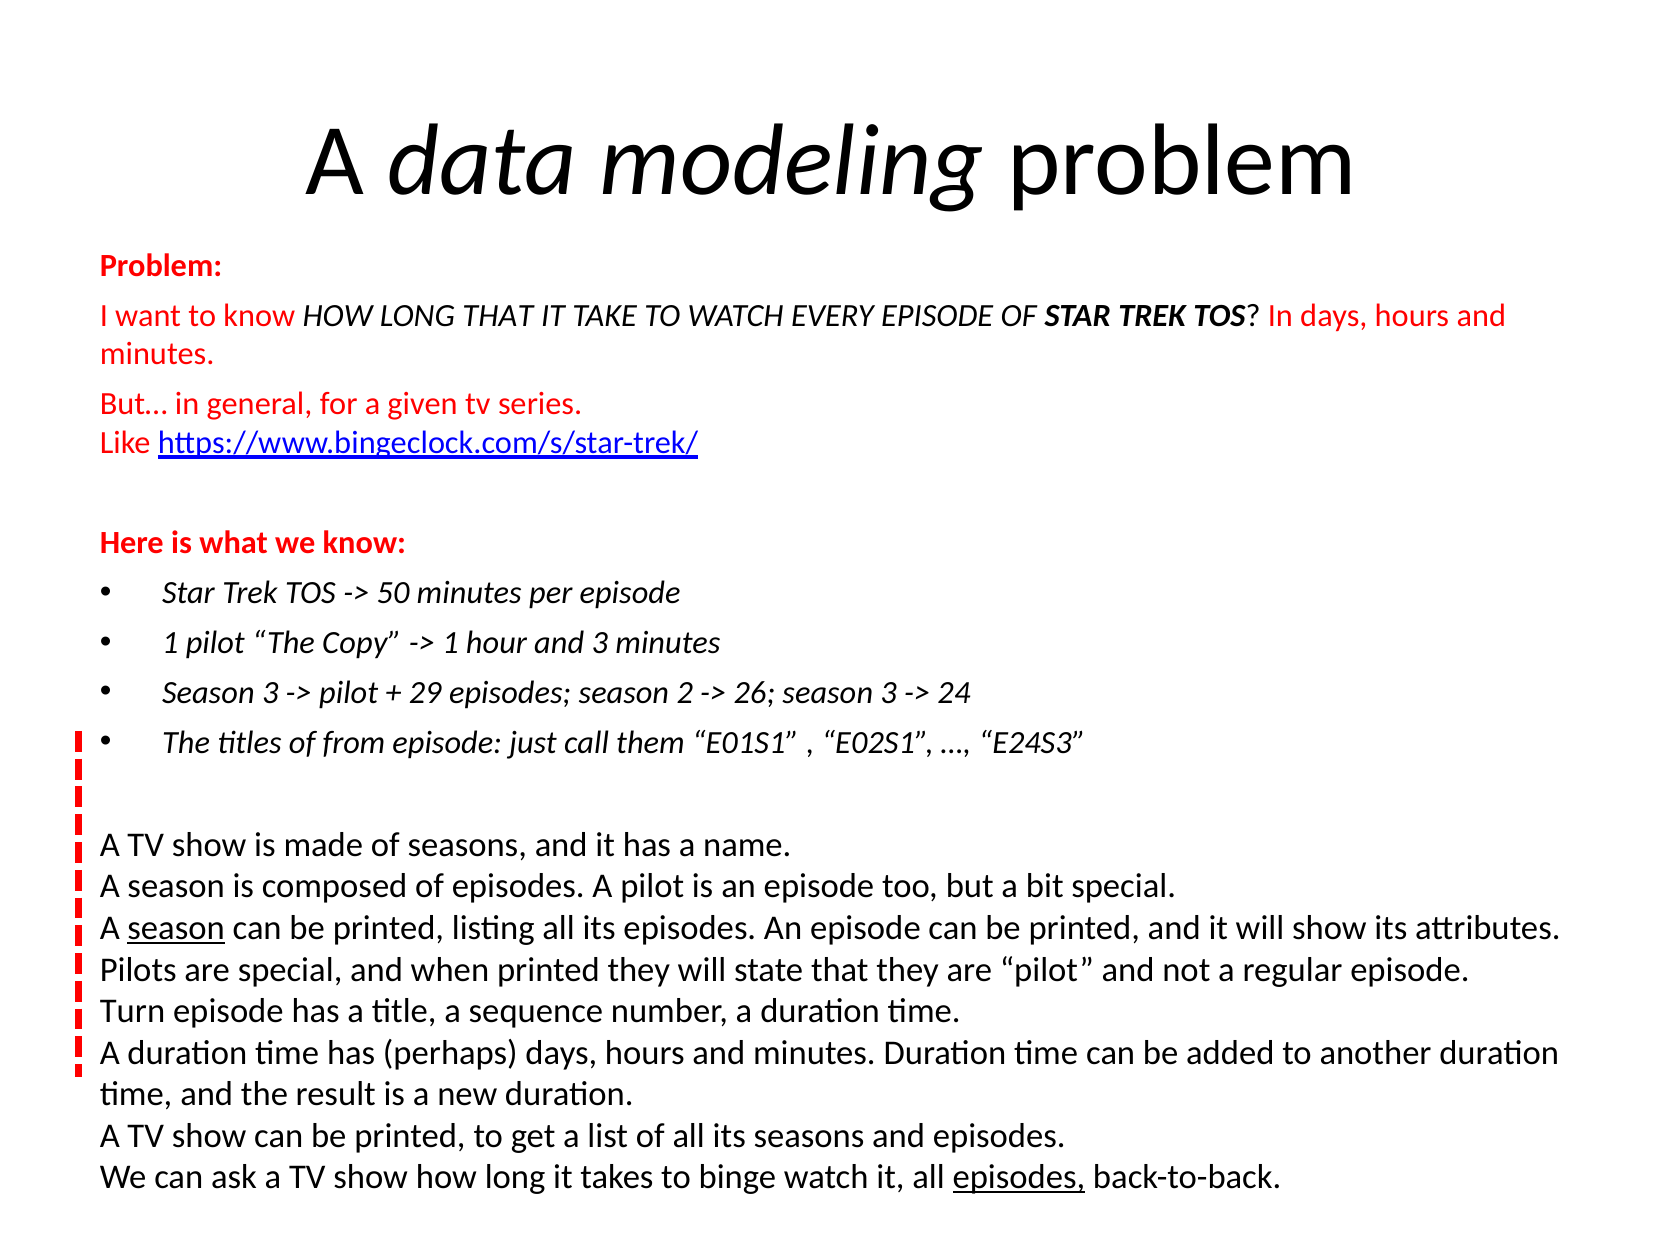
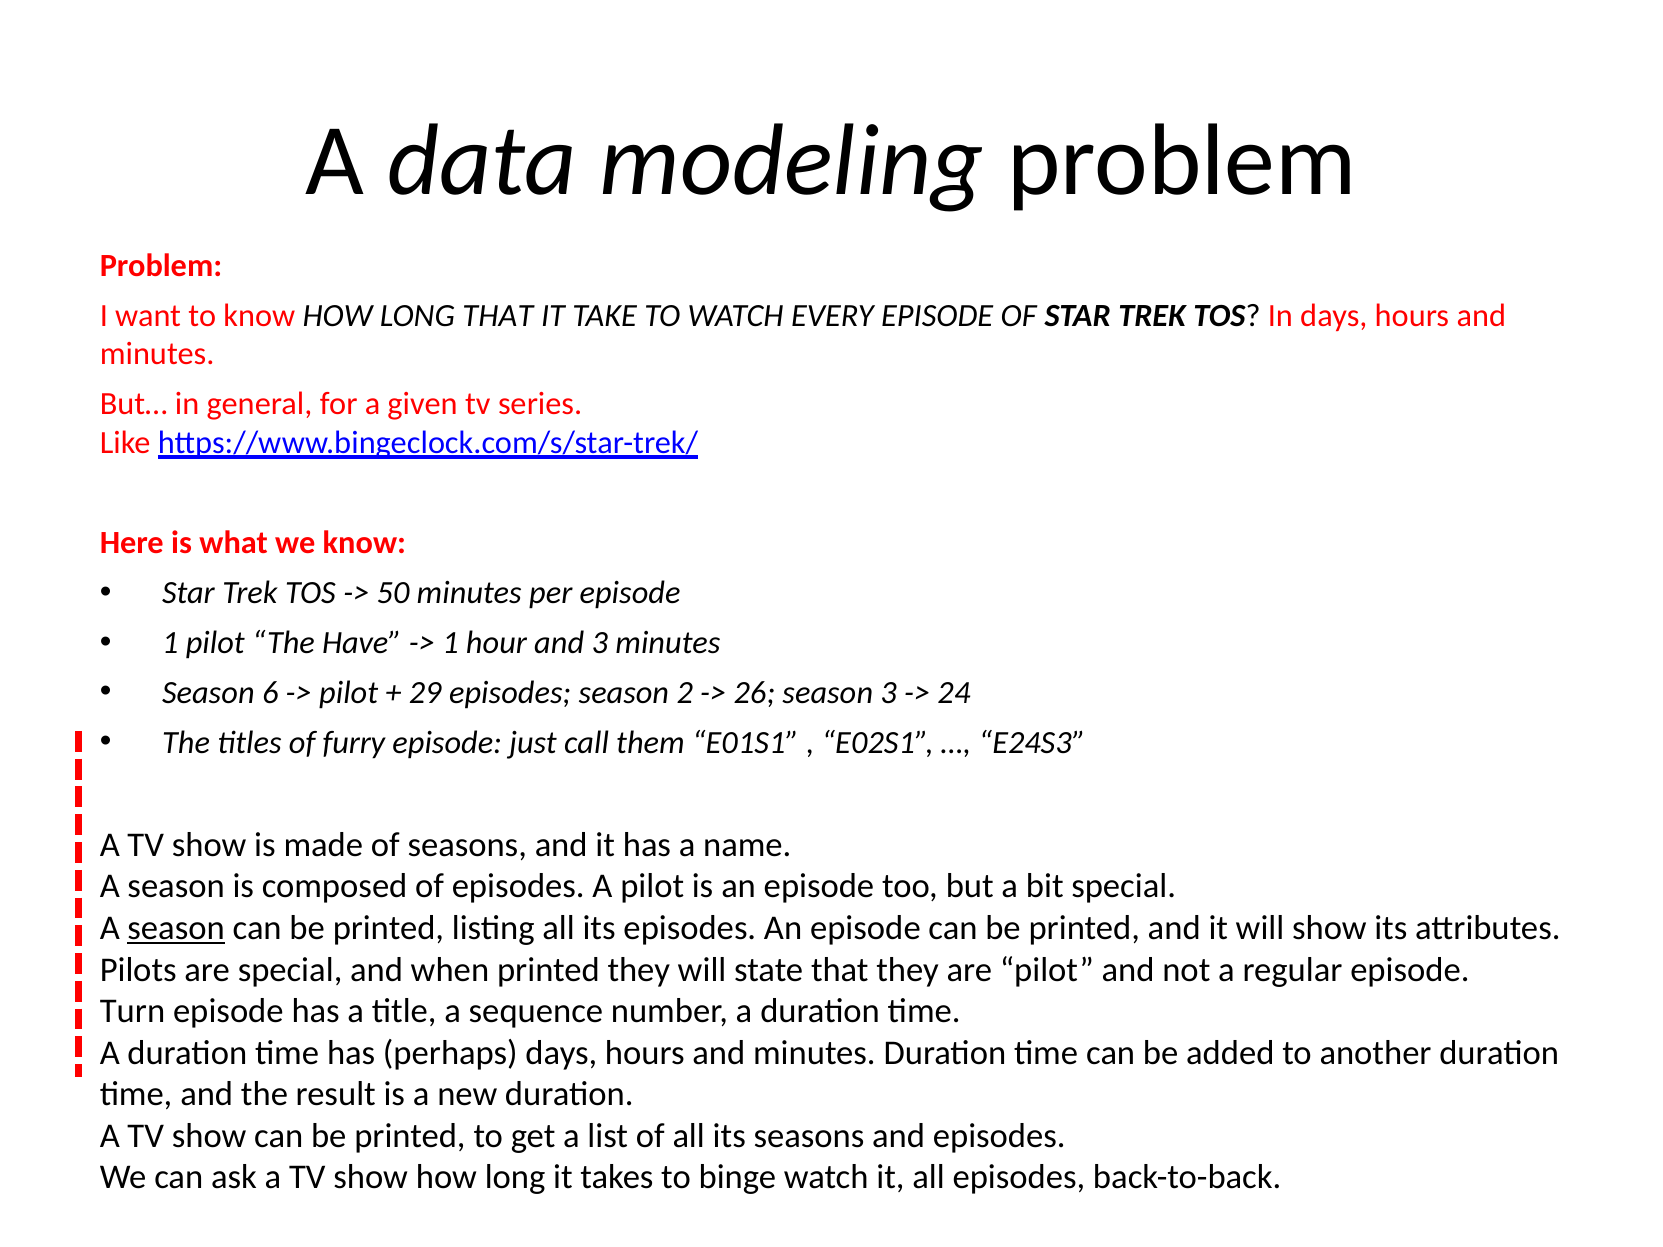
Copy: Copy -> Have (362, 643)
3: 3 -> 6 (270, 693)
from: from -> furry (354, 743)
episodes underline: present -> none (1019, 1178)
